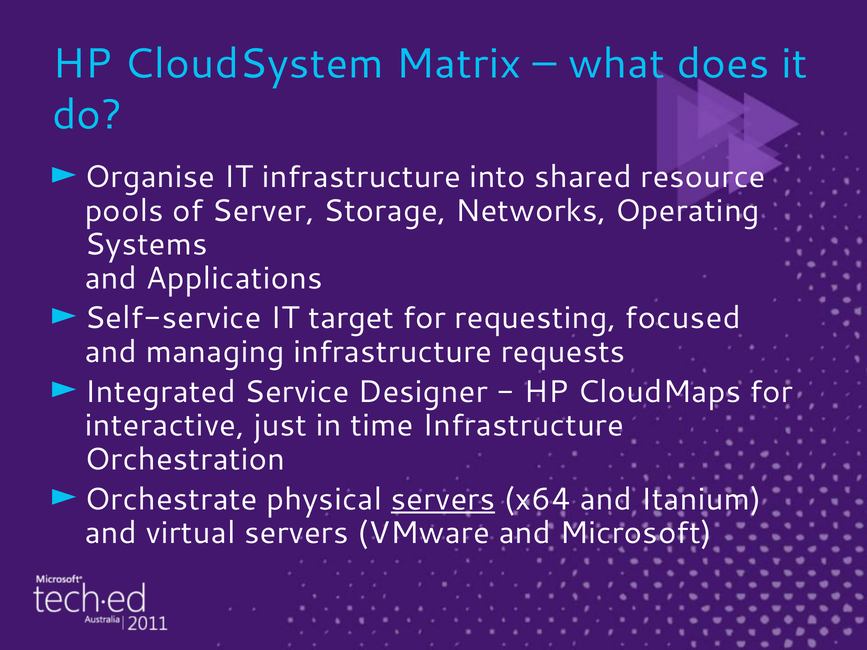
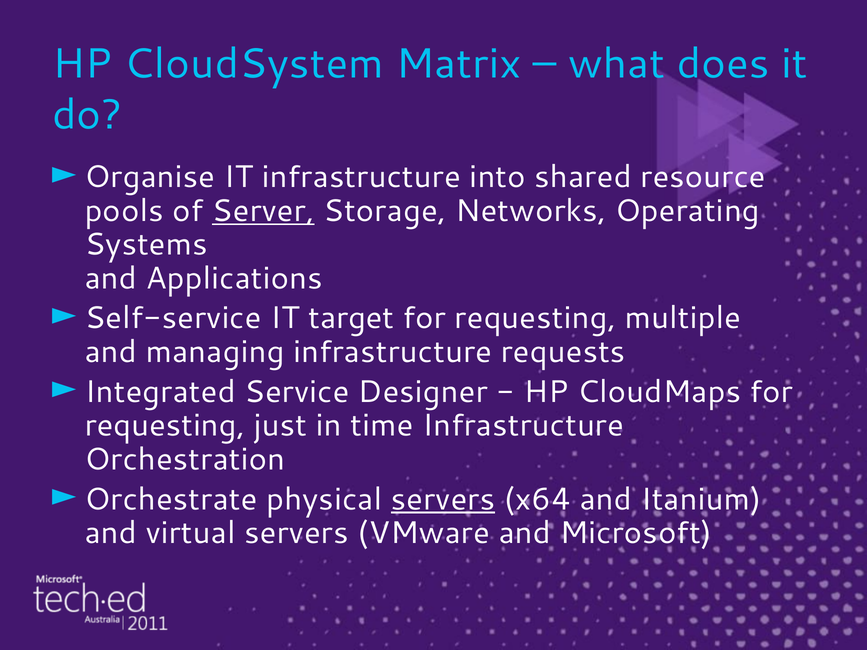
Server underline: none -> present (263, 211)
focused: focused -> multiple (683, 318)
interactive: interactive -> requesting (165, 426)
